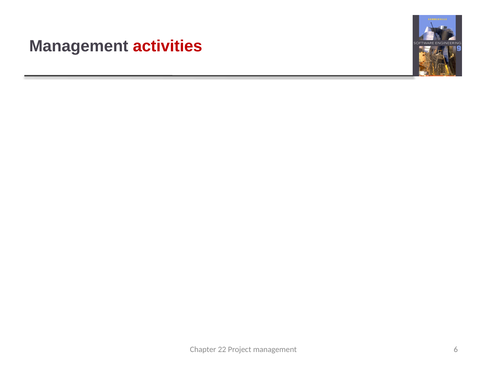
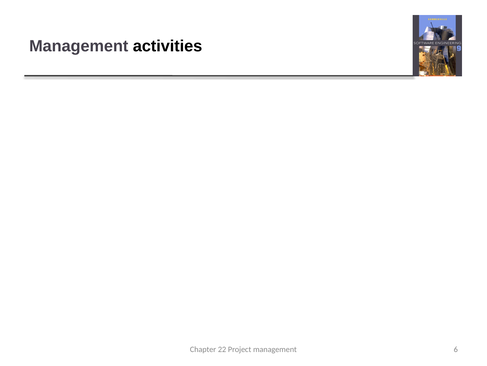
activities colour: red -> black (168, 46)
